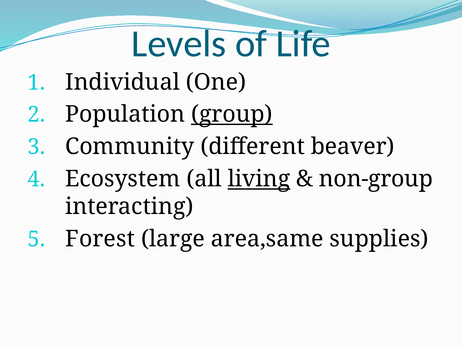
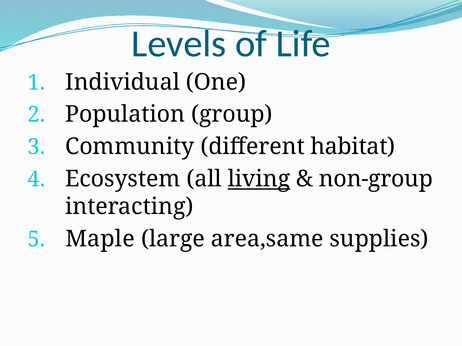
group underline: present -> none (232, 115)
beaver: beaver -> habitat (353, 147)
Forest: Forest -> Maple (100, 239)
